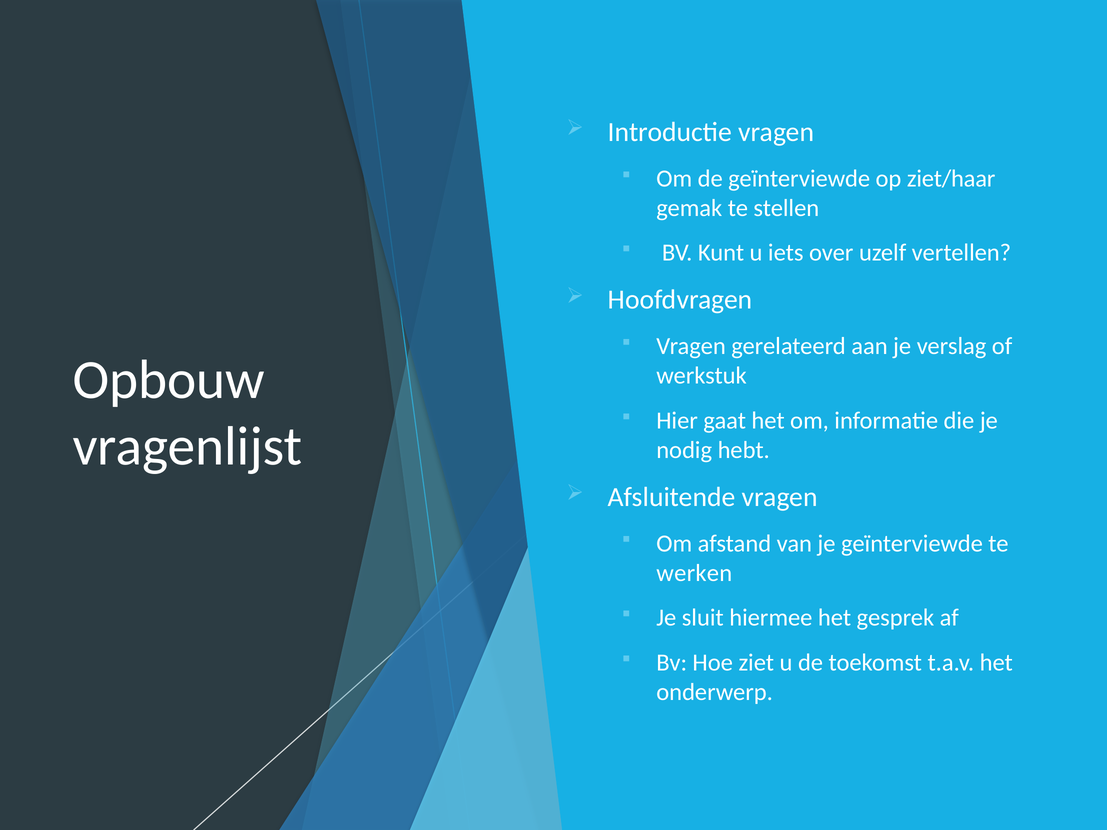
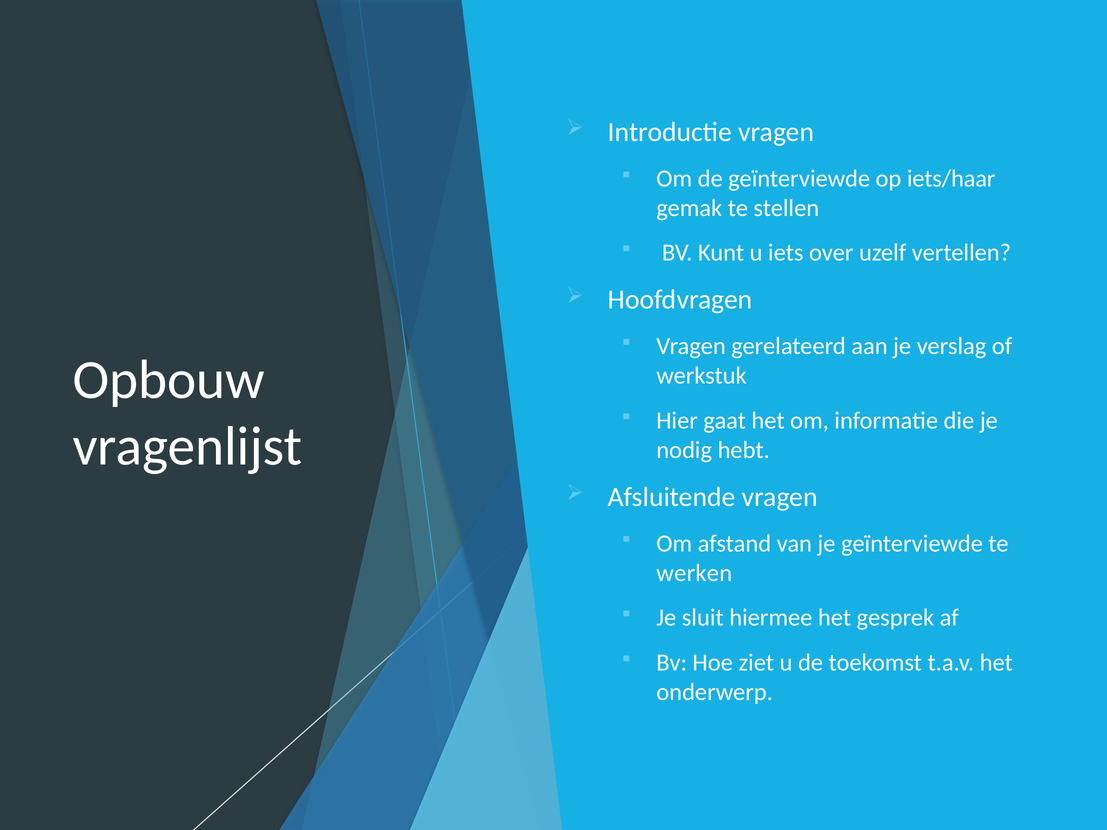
ziet/haar: ziet/haar -> iets/haar (951, 179)
